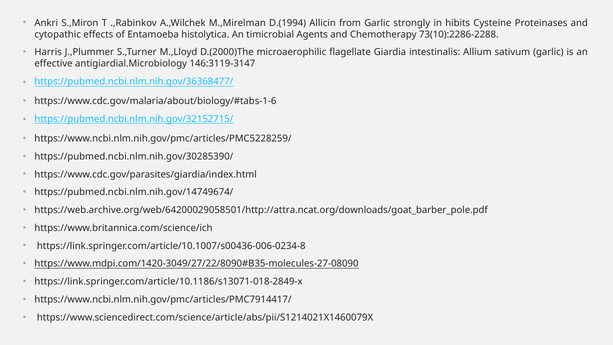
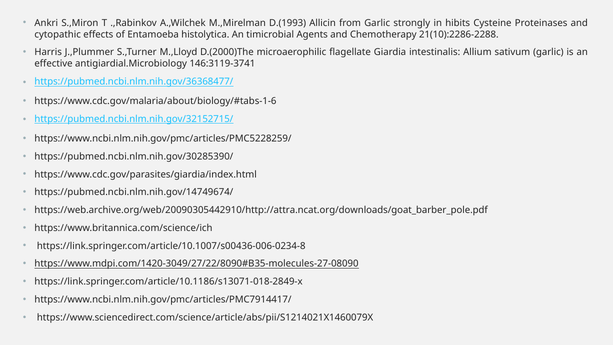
D.(1994: D.(1994 -> D.(1993 (288, 23)
73(10):2286-2288: 73(10):2286-2288 -> 21(10):2286-2288 (459, 34)
146:3119-3147: 146:3119-3147 -> 146:3119-3741 (222, 64)
https://web.archive.org/web/64200029058501/http://attra.ncat.org/downloads/goat_barber_pole.pdf: https://web.archive.org/web/64200029058501/http://attra.ncat.org/downloads/goat_barber_pole.pdf -> https://web.archive.org/web/20090305442910/http://attra.ncat.org/downloads/goat_barber_pole.pdf (261, 210)
